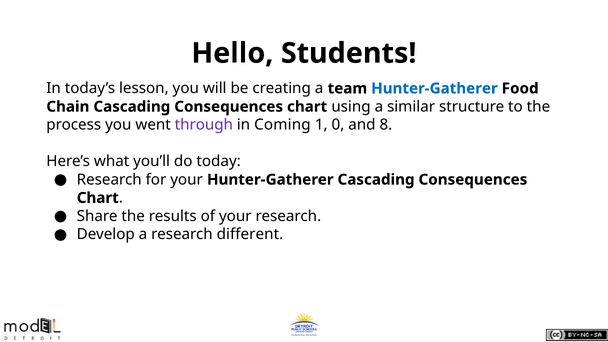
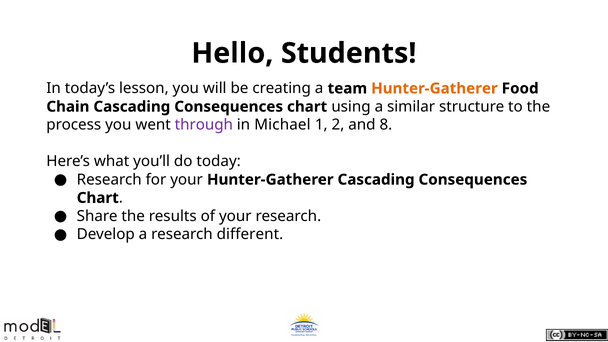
Hunter-Gatherer colour: blue -> orange (434, 88)
Coming: Coming -> Michael (282, 125)
0: 0 -> 2 (338, 125)
